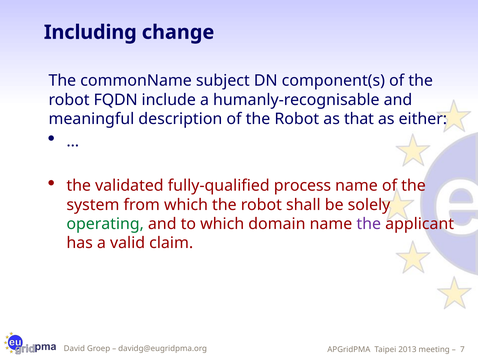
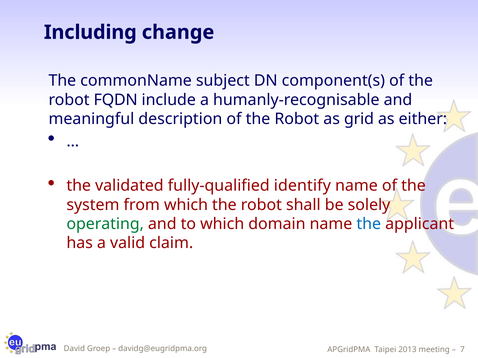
that: that -> grid (359, 119)
process: process -> identify (302, 186)
the colour: purple -> blue (369, 224)
